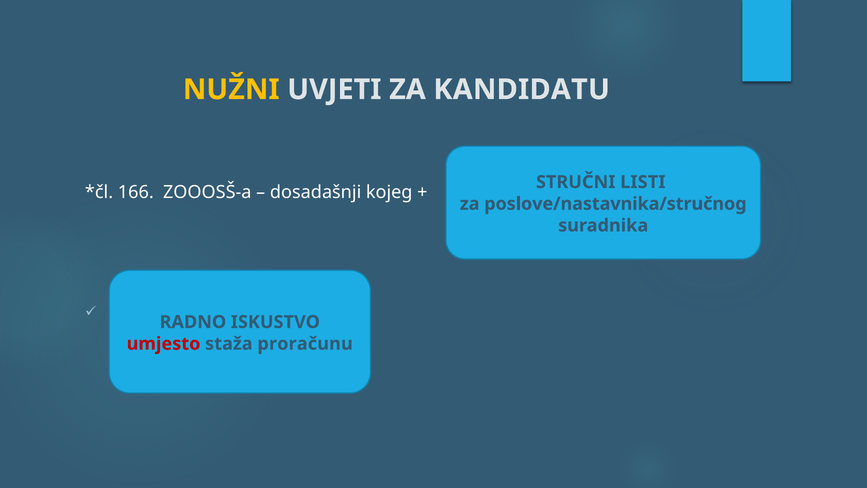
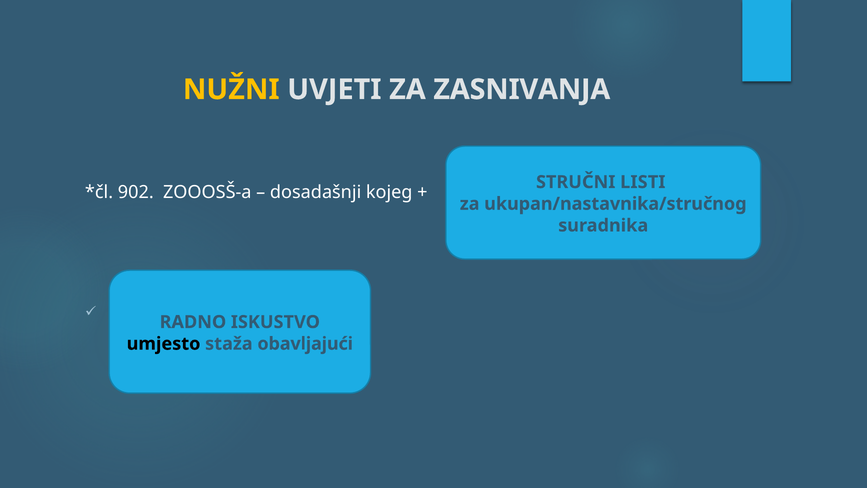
KANDIDATU: KANDIDATU -> ZASNIVANJA (522, 90)
166: 166 -> 902 (136, 192)
poslove/nastavnika/stručnog: poslove/nastavnika/stručnog -> ukupan/nastavnika/stručnog (615, 204)
umjesto colour: red -> black (164, 344)
proračunu: proračunu -> obavljajući (305, 344)
